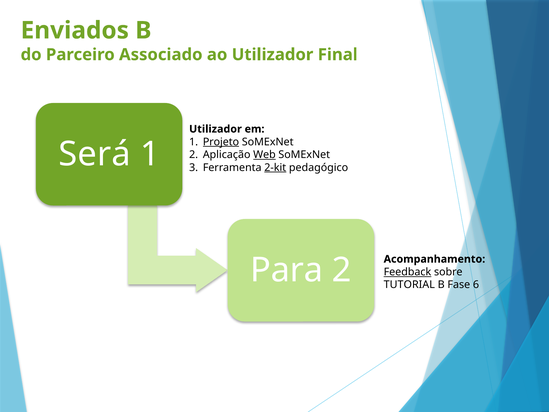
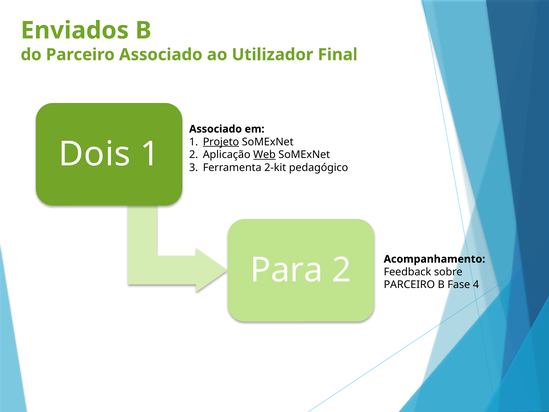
Utilizador: Utilizador -> Associado (216, 129)
Será: Será -> Dois (95, 154)
2-kit underline: present -> none (275, 167)
Feedback underline: present -> none (407, 272)
TUTORIAL: TUTORIAL -> PARCEIRO (409, 285)
6: 6 -> 4 (476, 285)
